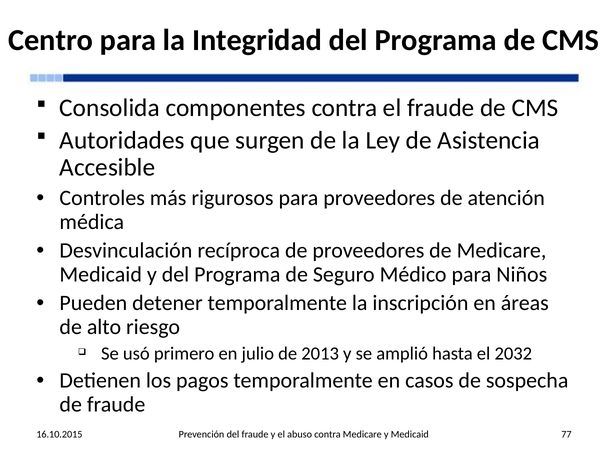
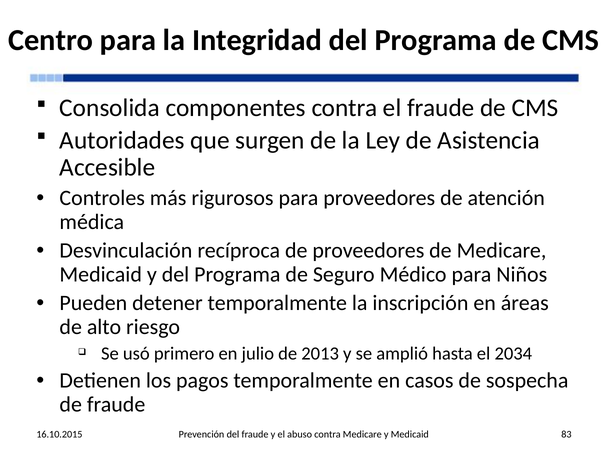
2032: 2032 -> 2034 (513, 354)
77: 77 -> 83 (566, 434)
